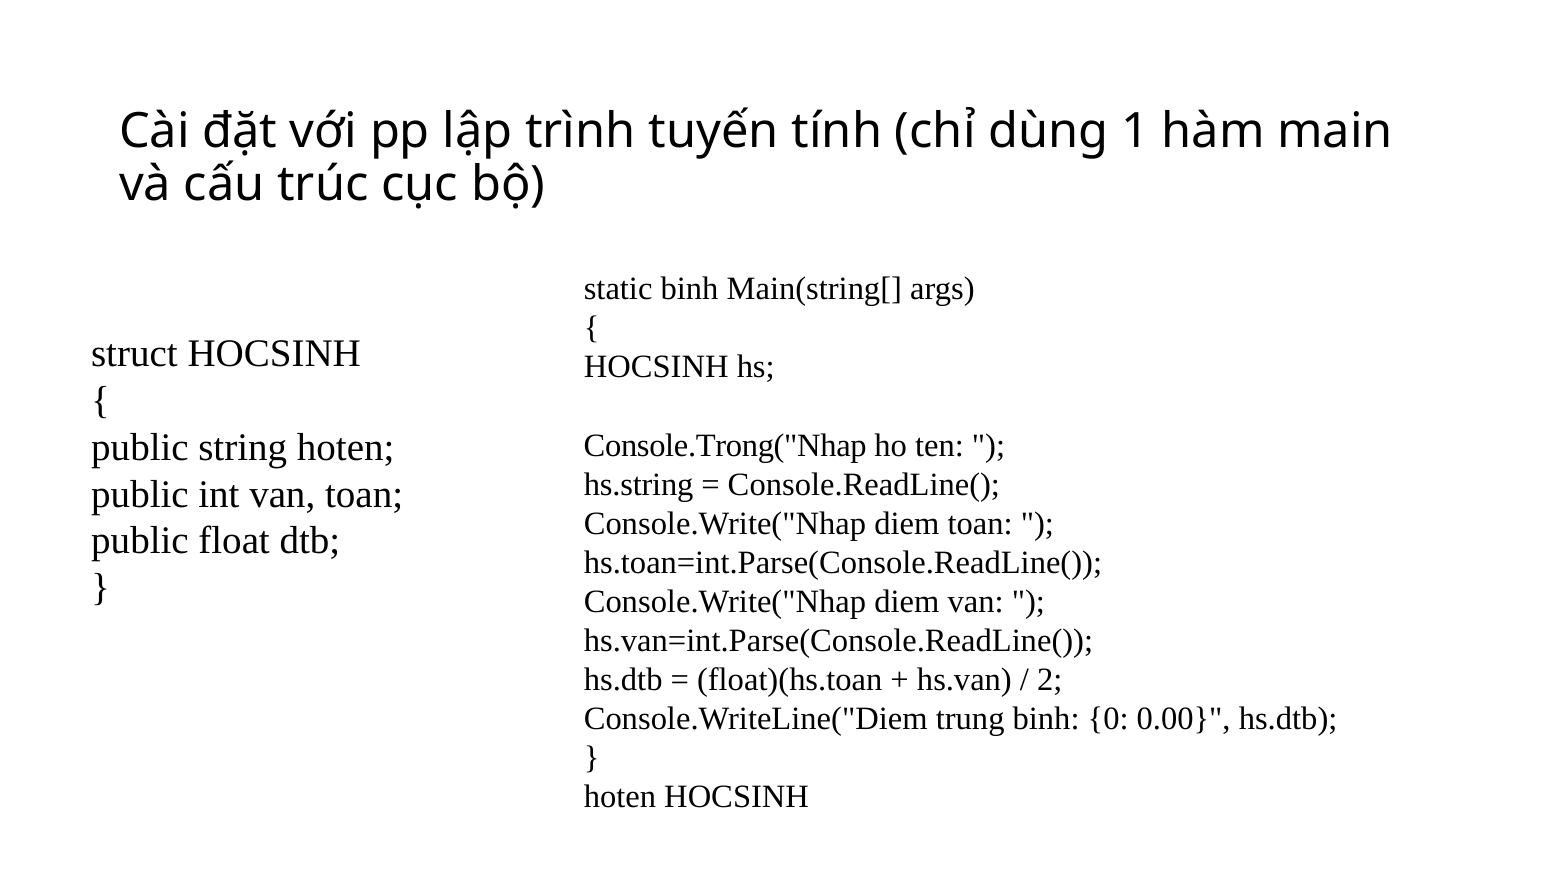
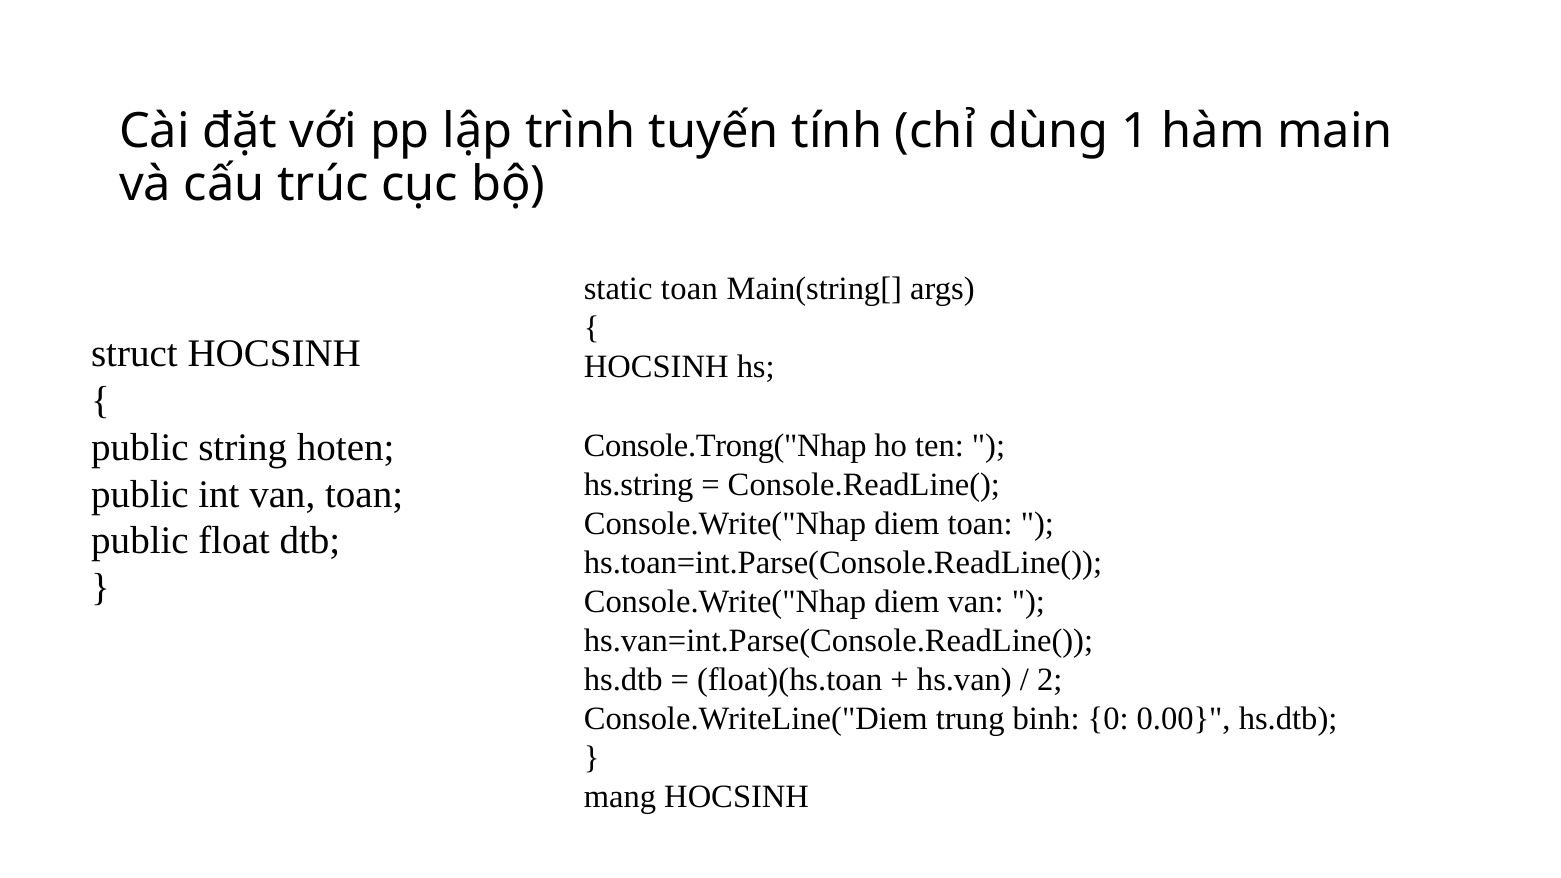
static binh: binh -> toan (689, 289)
hoten: hoten -> mang (620, 797)
